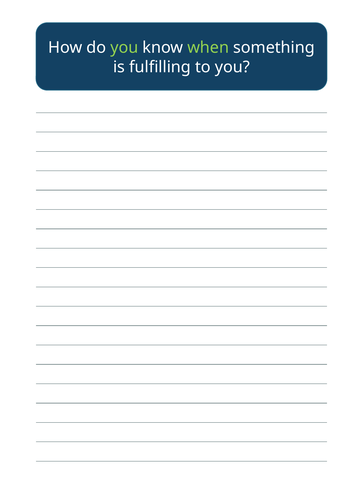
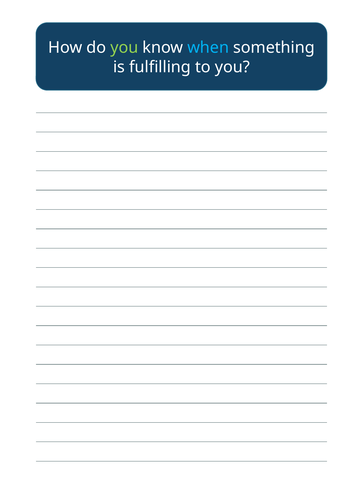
when colour: light green -> light blue (208, 48)
